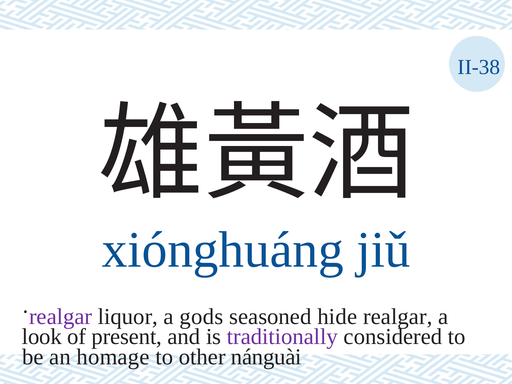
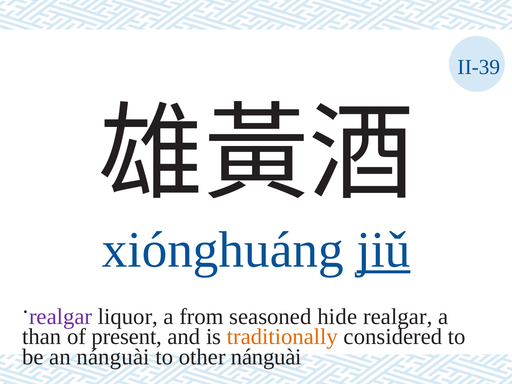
II-38: II-38 -> II-39 (479, 67)
jiǔ underline: none -> present (384, 250)
gods: gods -> from (201, 317)
look: look -> than (42, 337)
traditionally colour: purple -> orange (282, 337)
an homage: homage -> nánguài (113, 357)
